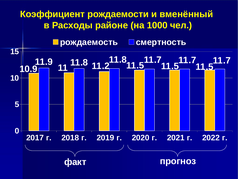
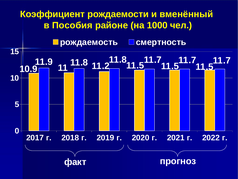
Расходы: Расходы -> Пособия (72, 25)
